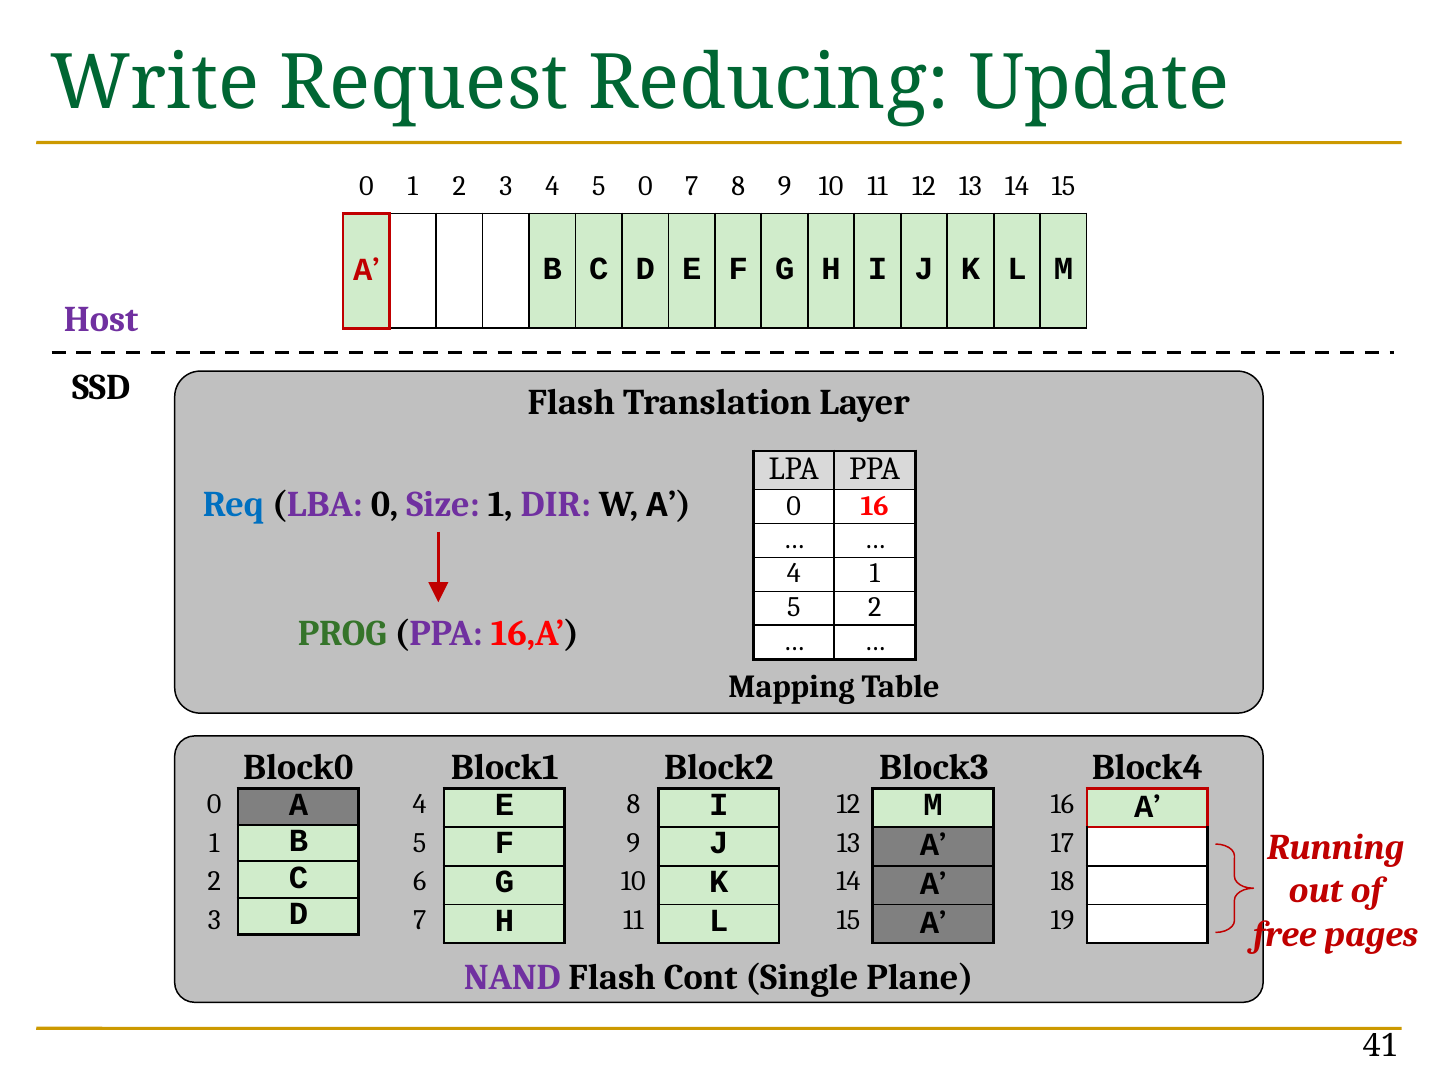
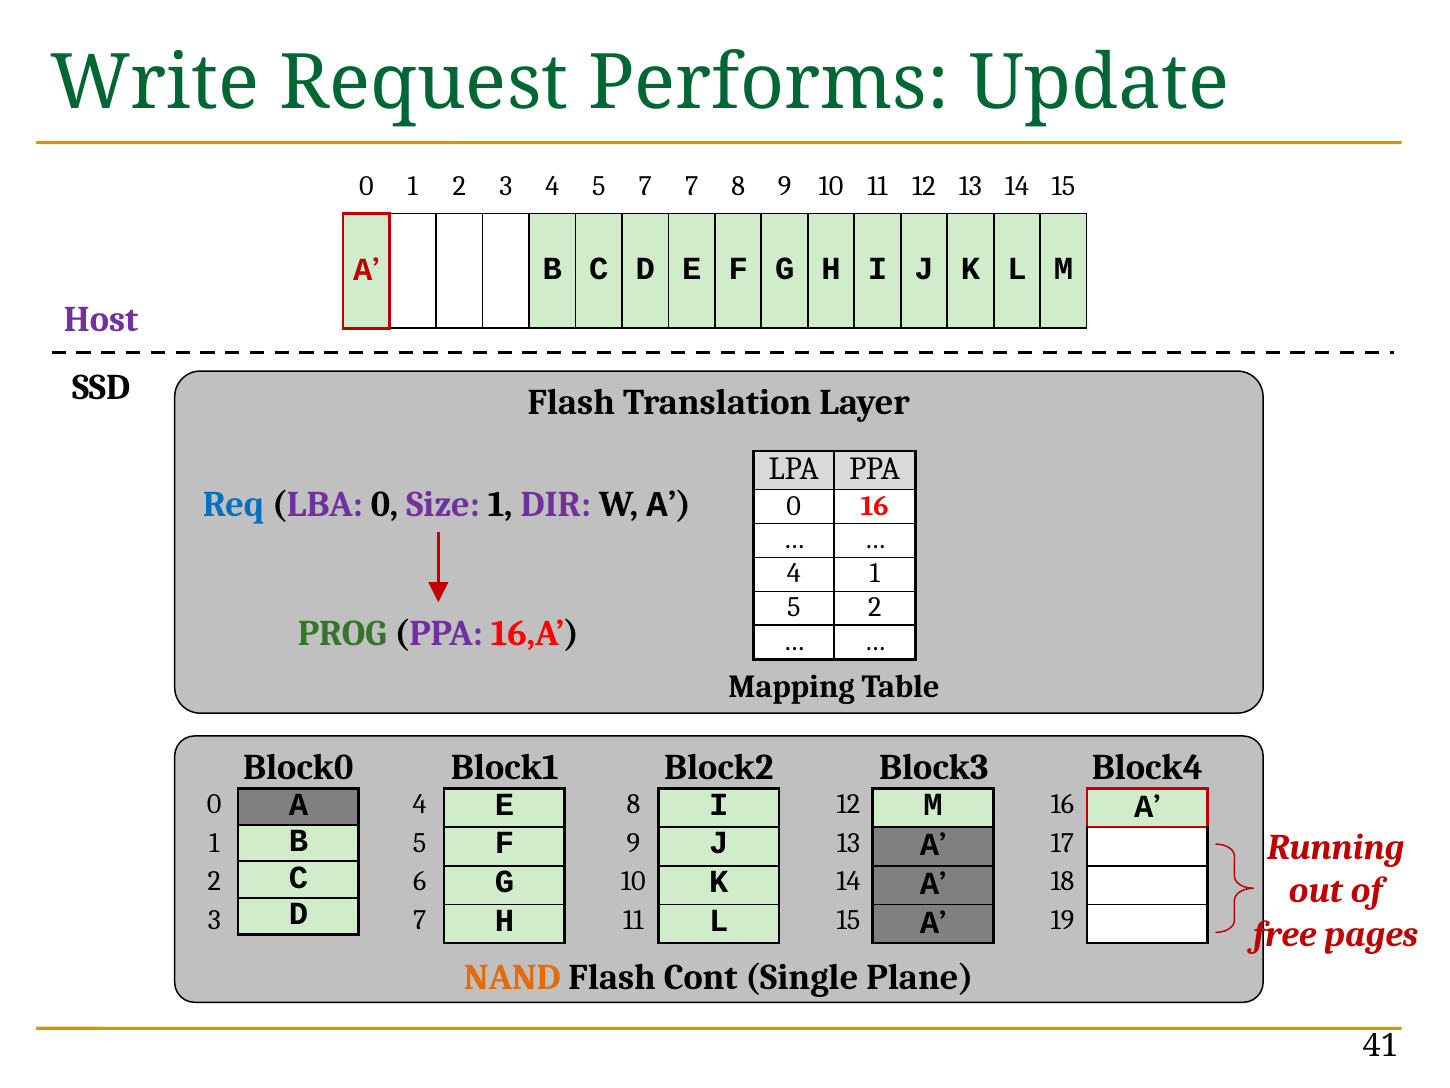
Reducing: Reducing -> Performs (769, 83)
5 0: 0 -> 7 (645, 186)
NAND colour: purple -> orange (512, 977)
